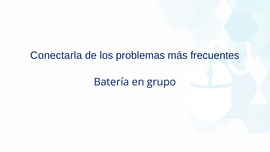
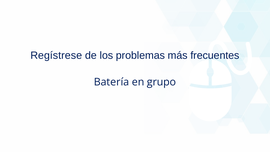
Conectarla: Conectarla -> Regístrese (56, 55)
